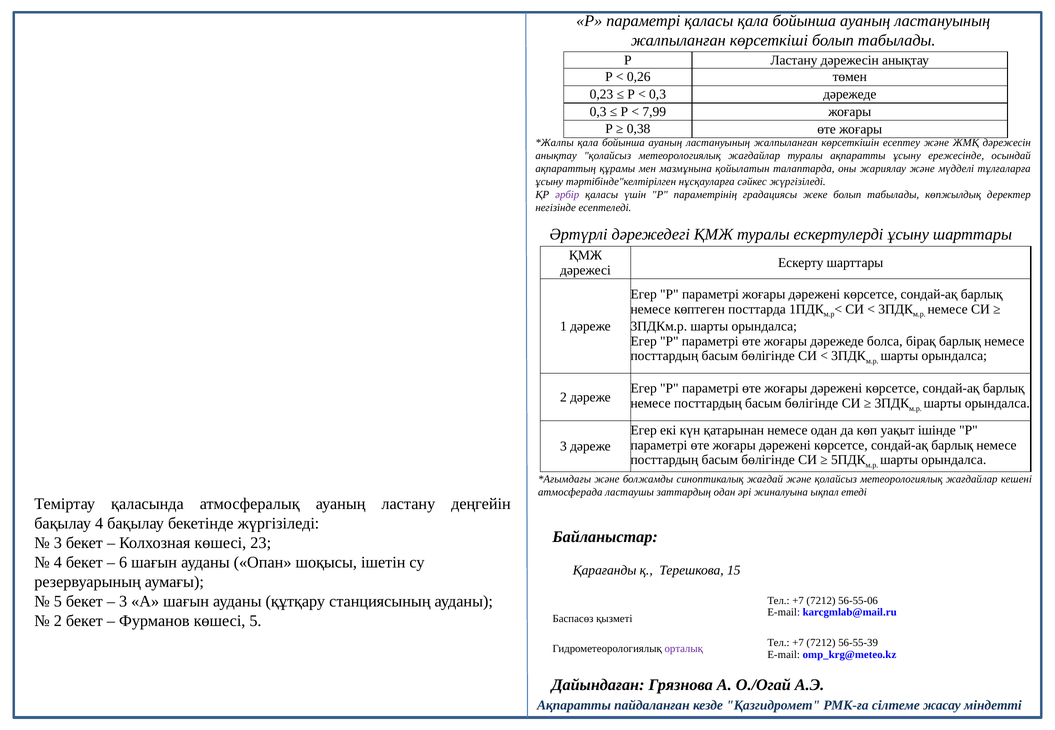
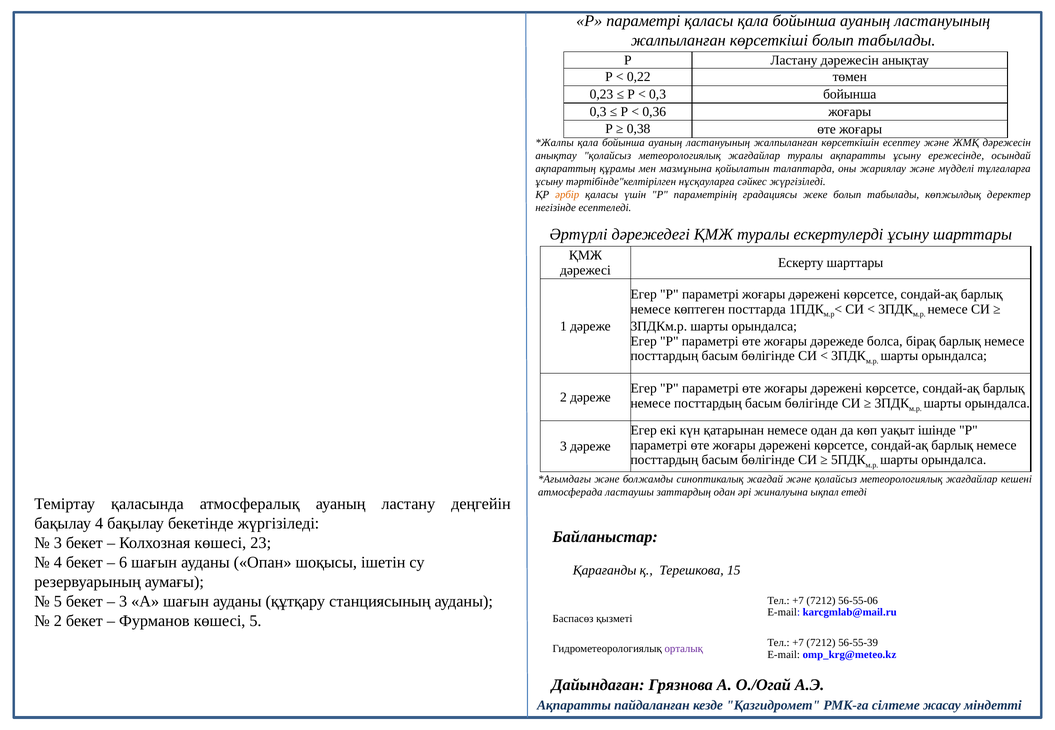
0,26: 0,26 -> 0,22 (639, 77)
0,3 дәрежеде: дәрежеде -> бойынша (850, 94)
7,99: 7,99 -> 0,36 (654, 112)
әрбір colour: purple -> orange (567, 195)
